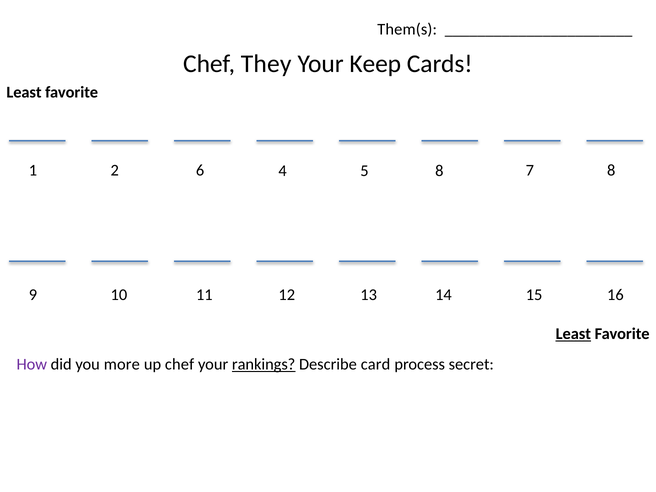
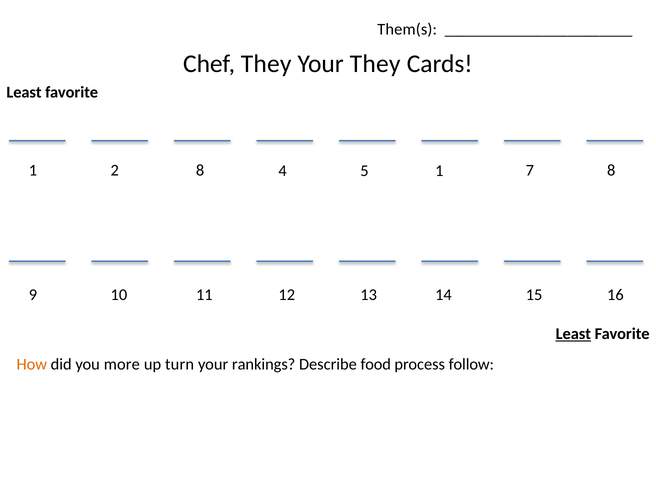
Your Keep: Keep -> They (375, 64)
2 6: 6 -> 8 (200, 171)
4 8: 8 -> 1 (439, 171)
How colour: purple -> orange (32, 365)
up chef: chef -> turn (180, 365)
rankings underline: present -> none (264, 365)
card: card -> food (376, 365)
secret: secret -> follow (471, 365)
